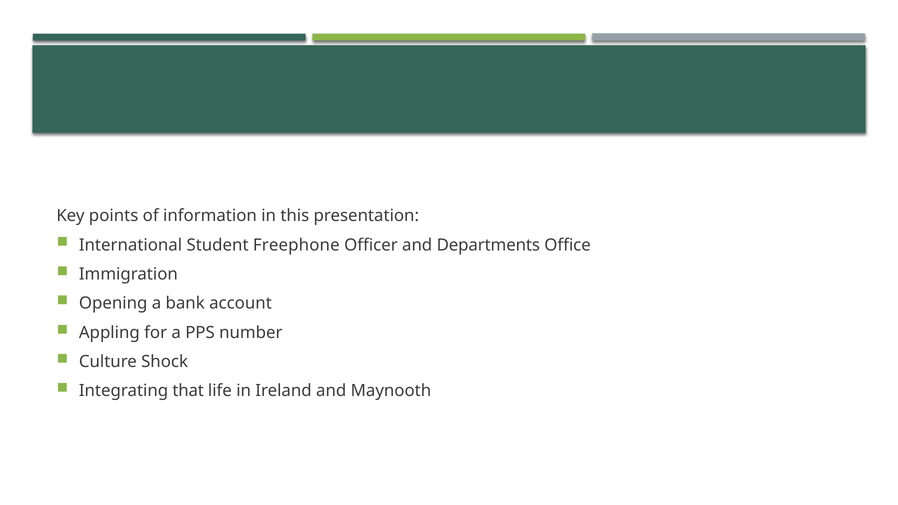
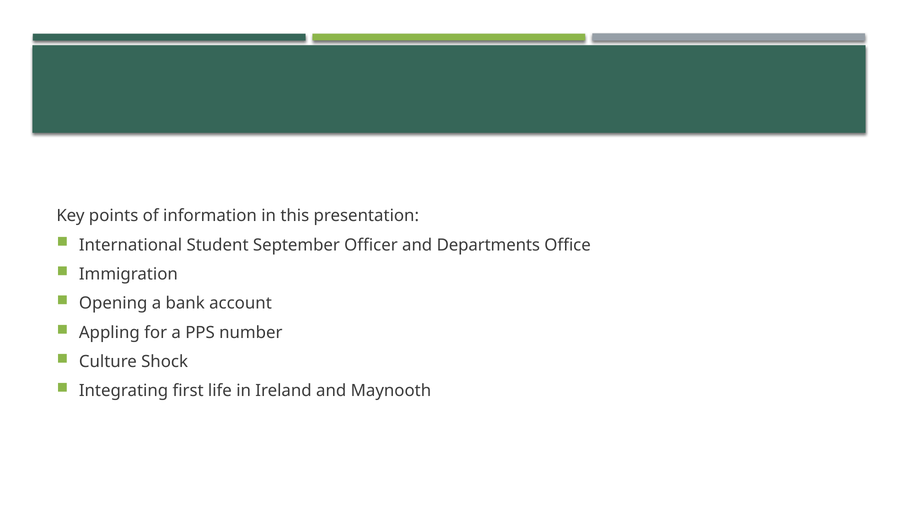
Freephone: Freephone -> September (296, 245)
that: that -> first (188, 391)
